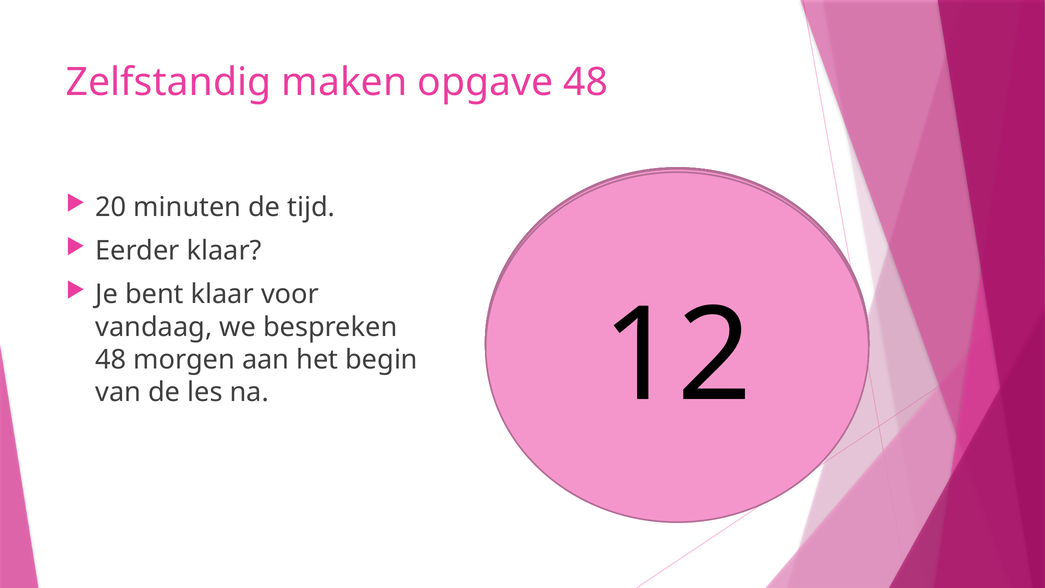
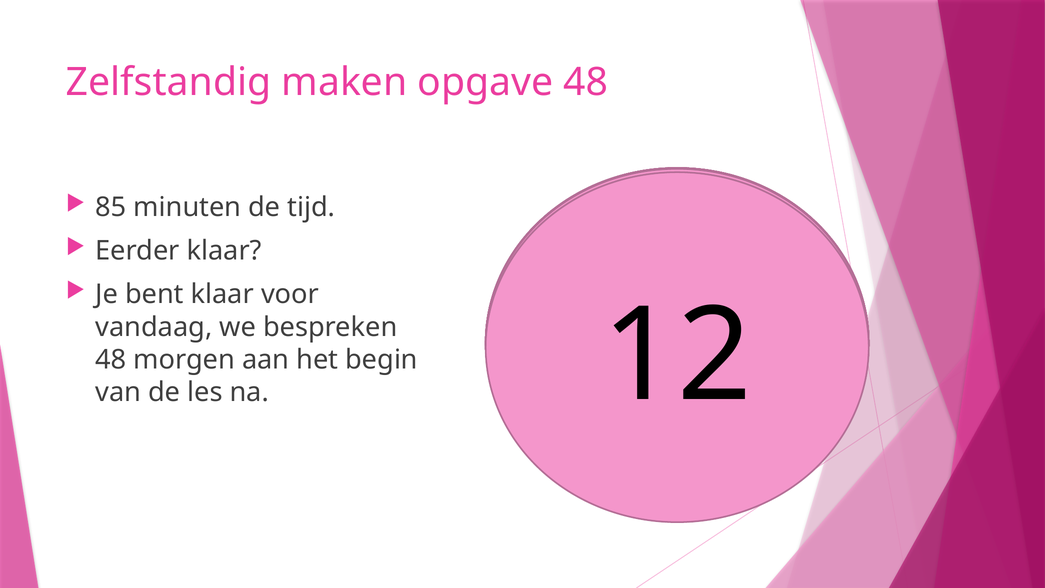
20: 20 -> 85 (111, 207)
